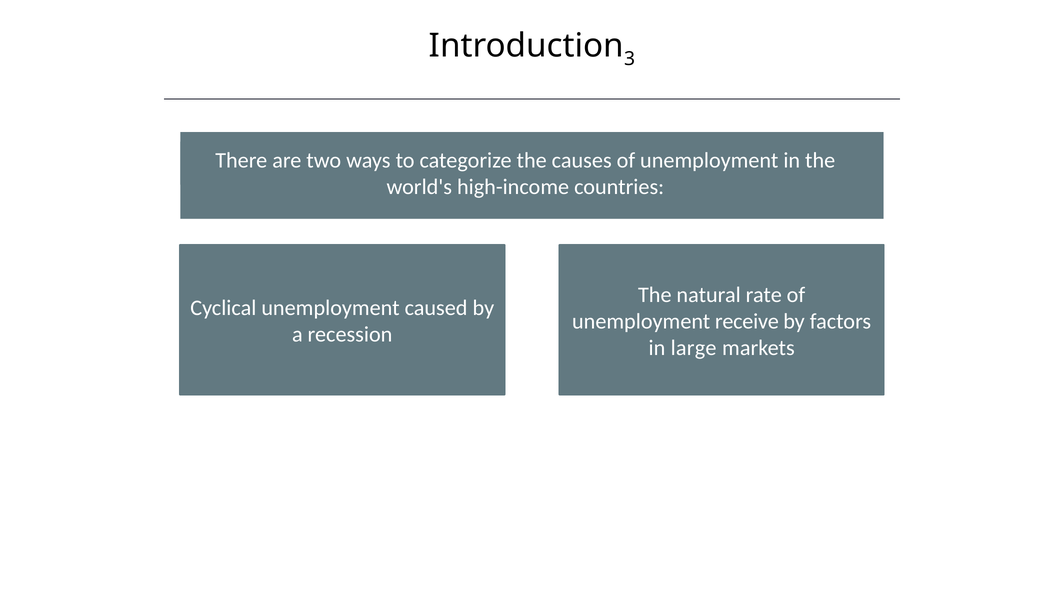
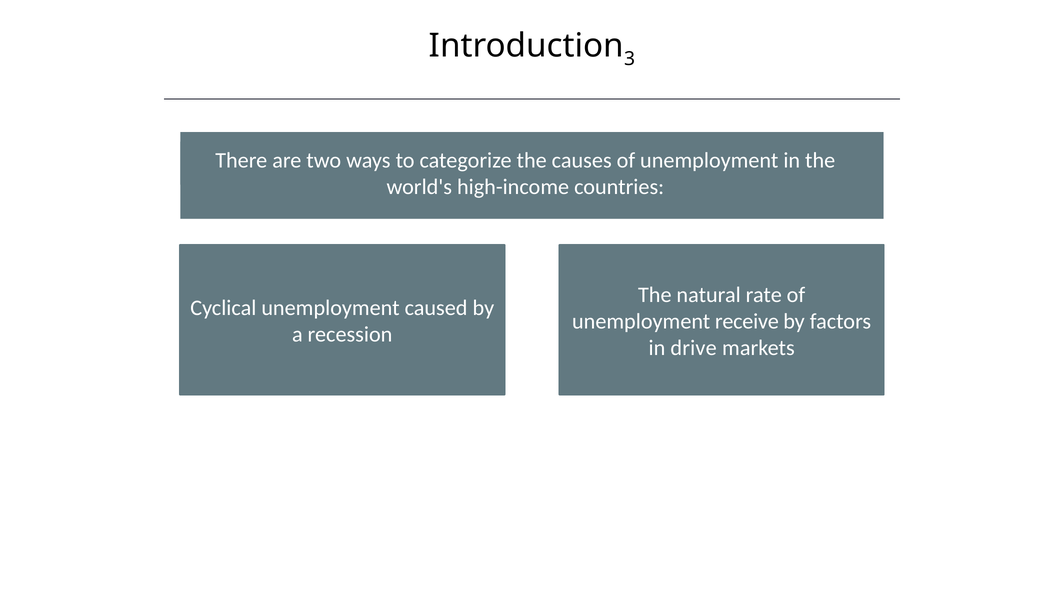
large: large -> drive (694, 348)
